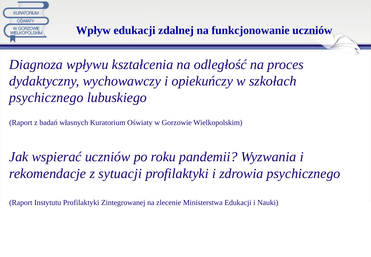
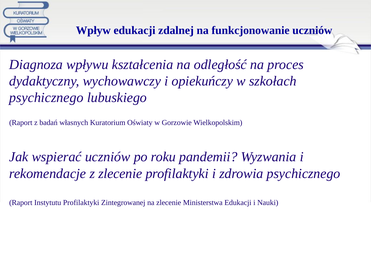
z sytuacji: sytuacji -> zlecenie (120, 173)
